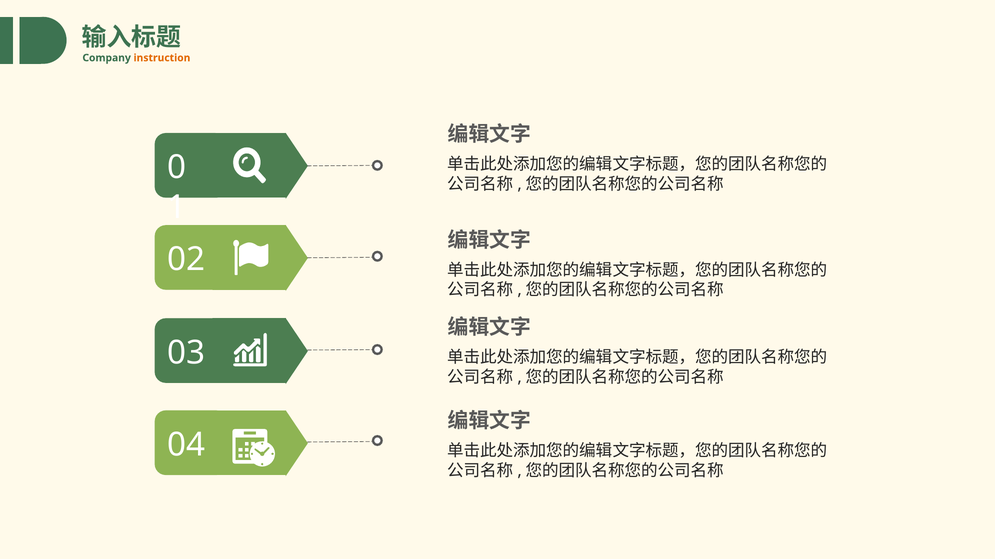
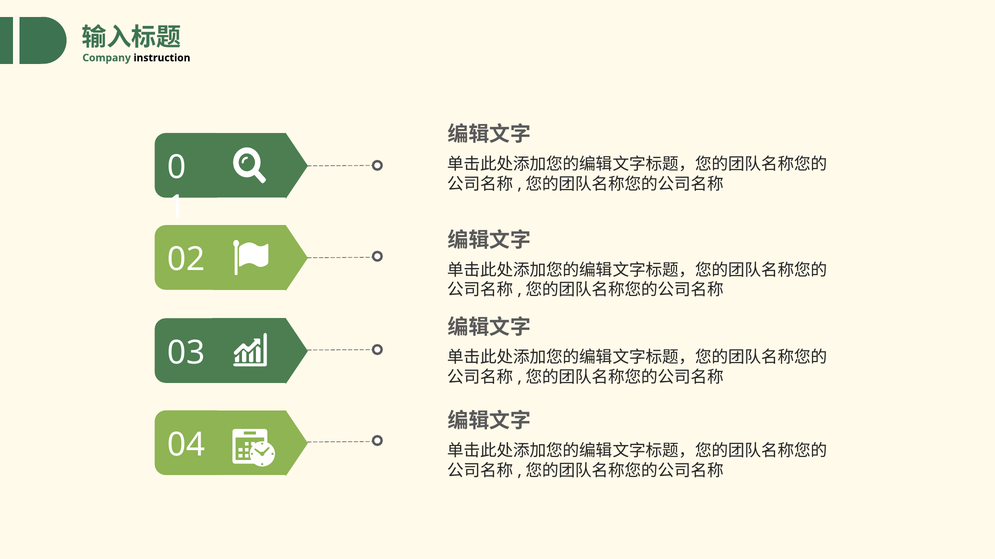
instruction colour: orange -> black (162, 58)
